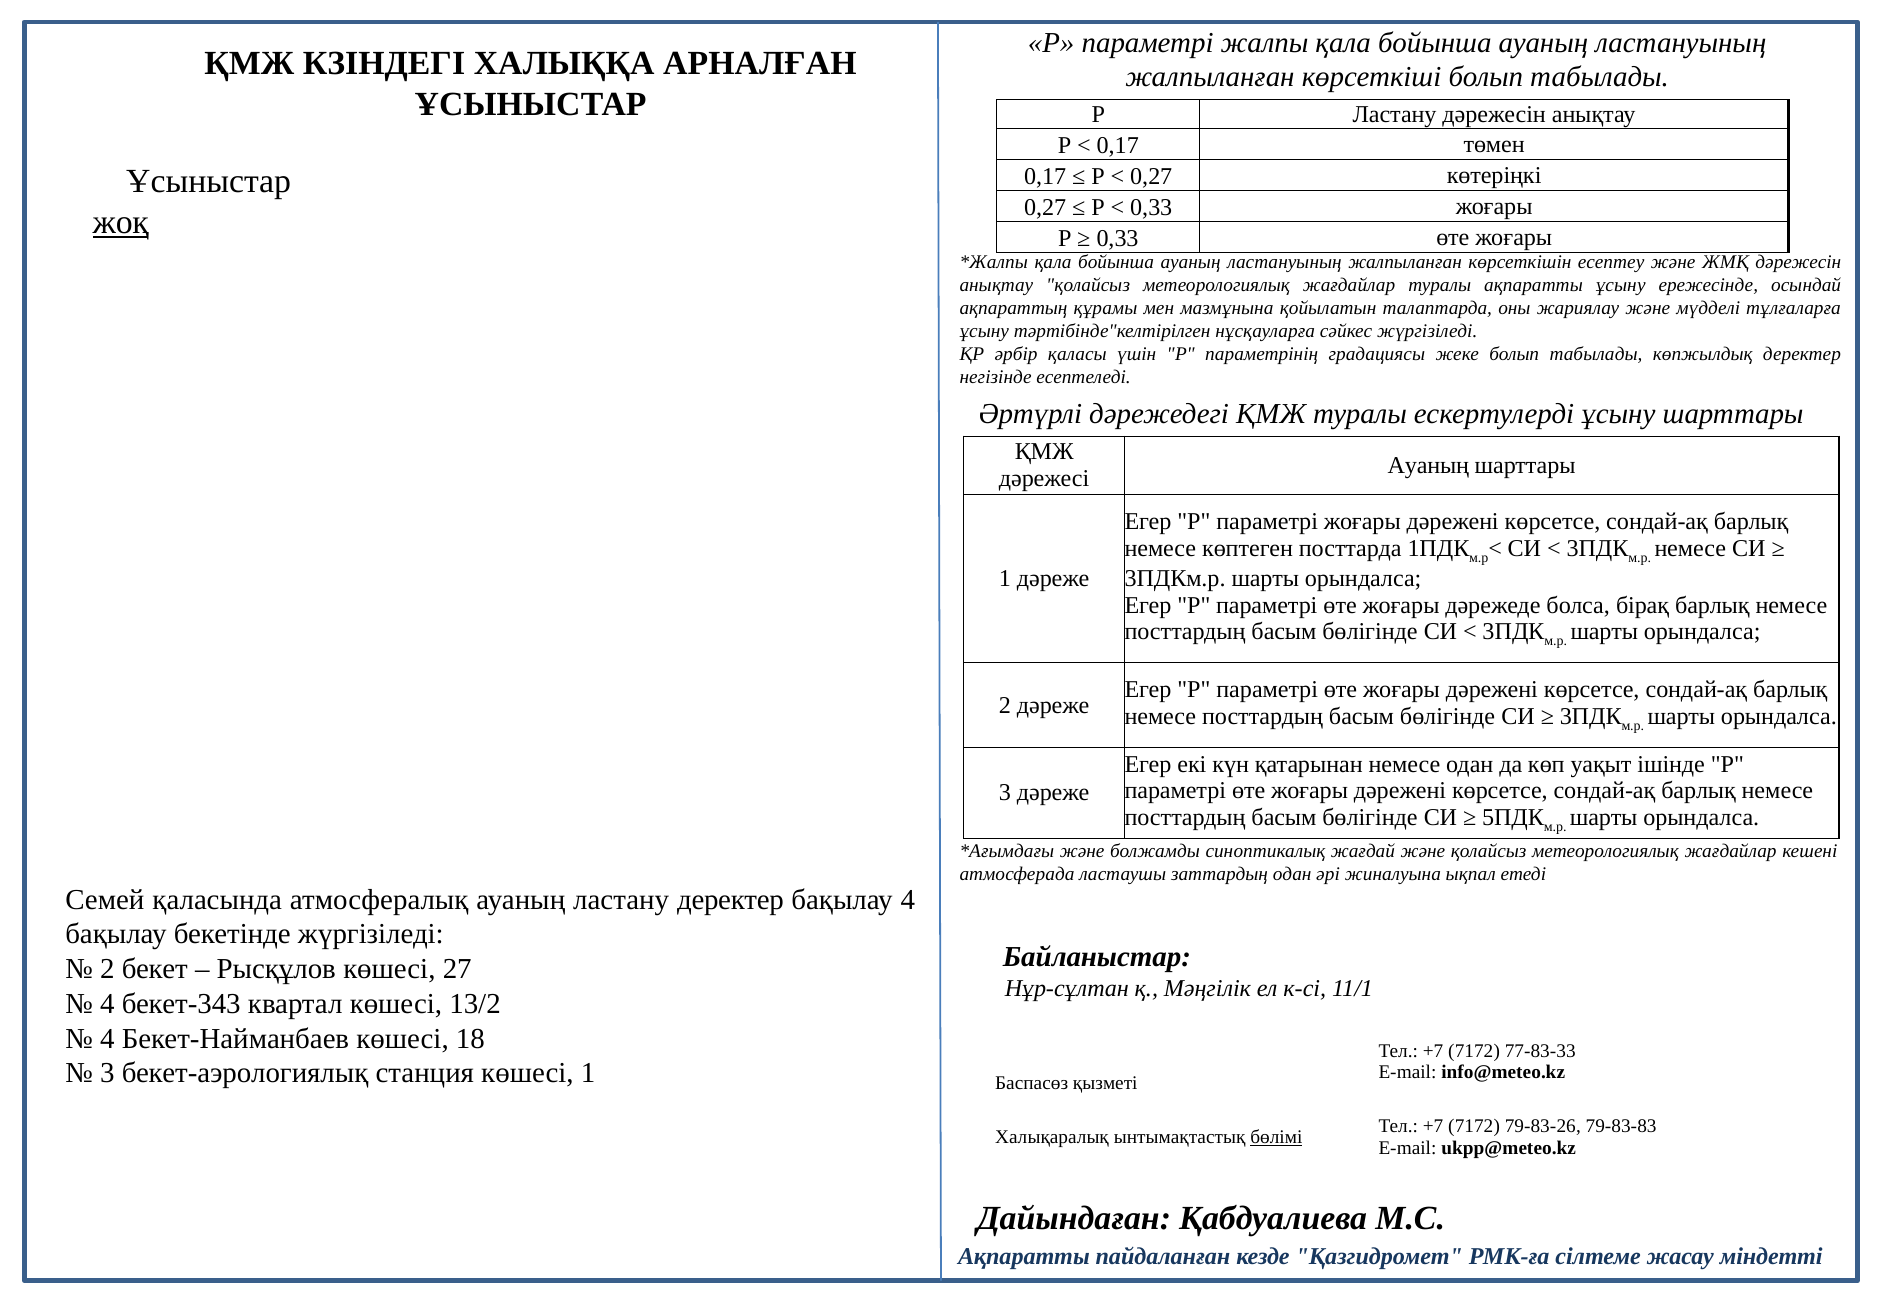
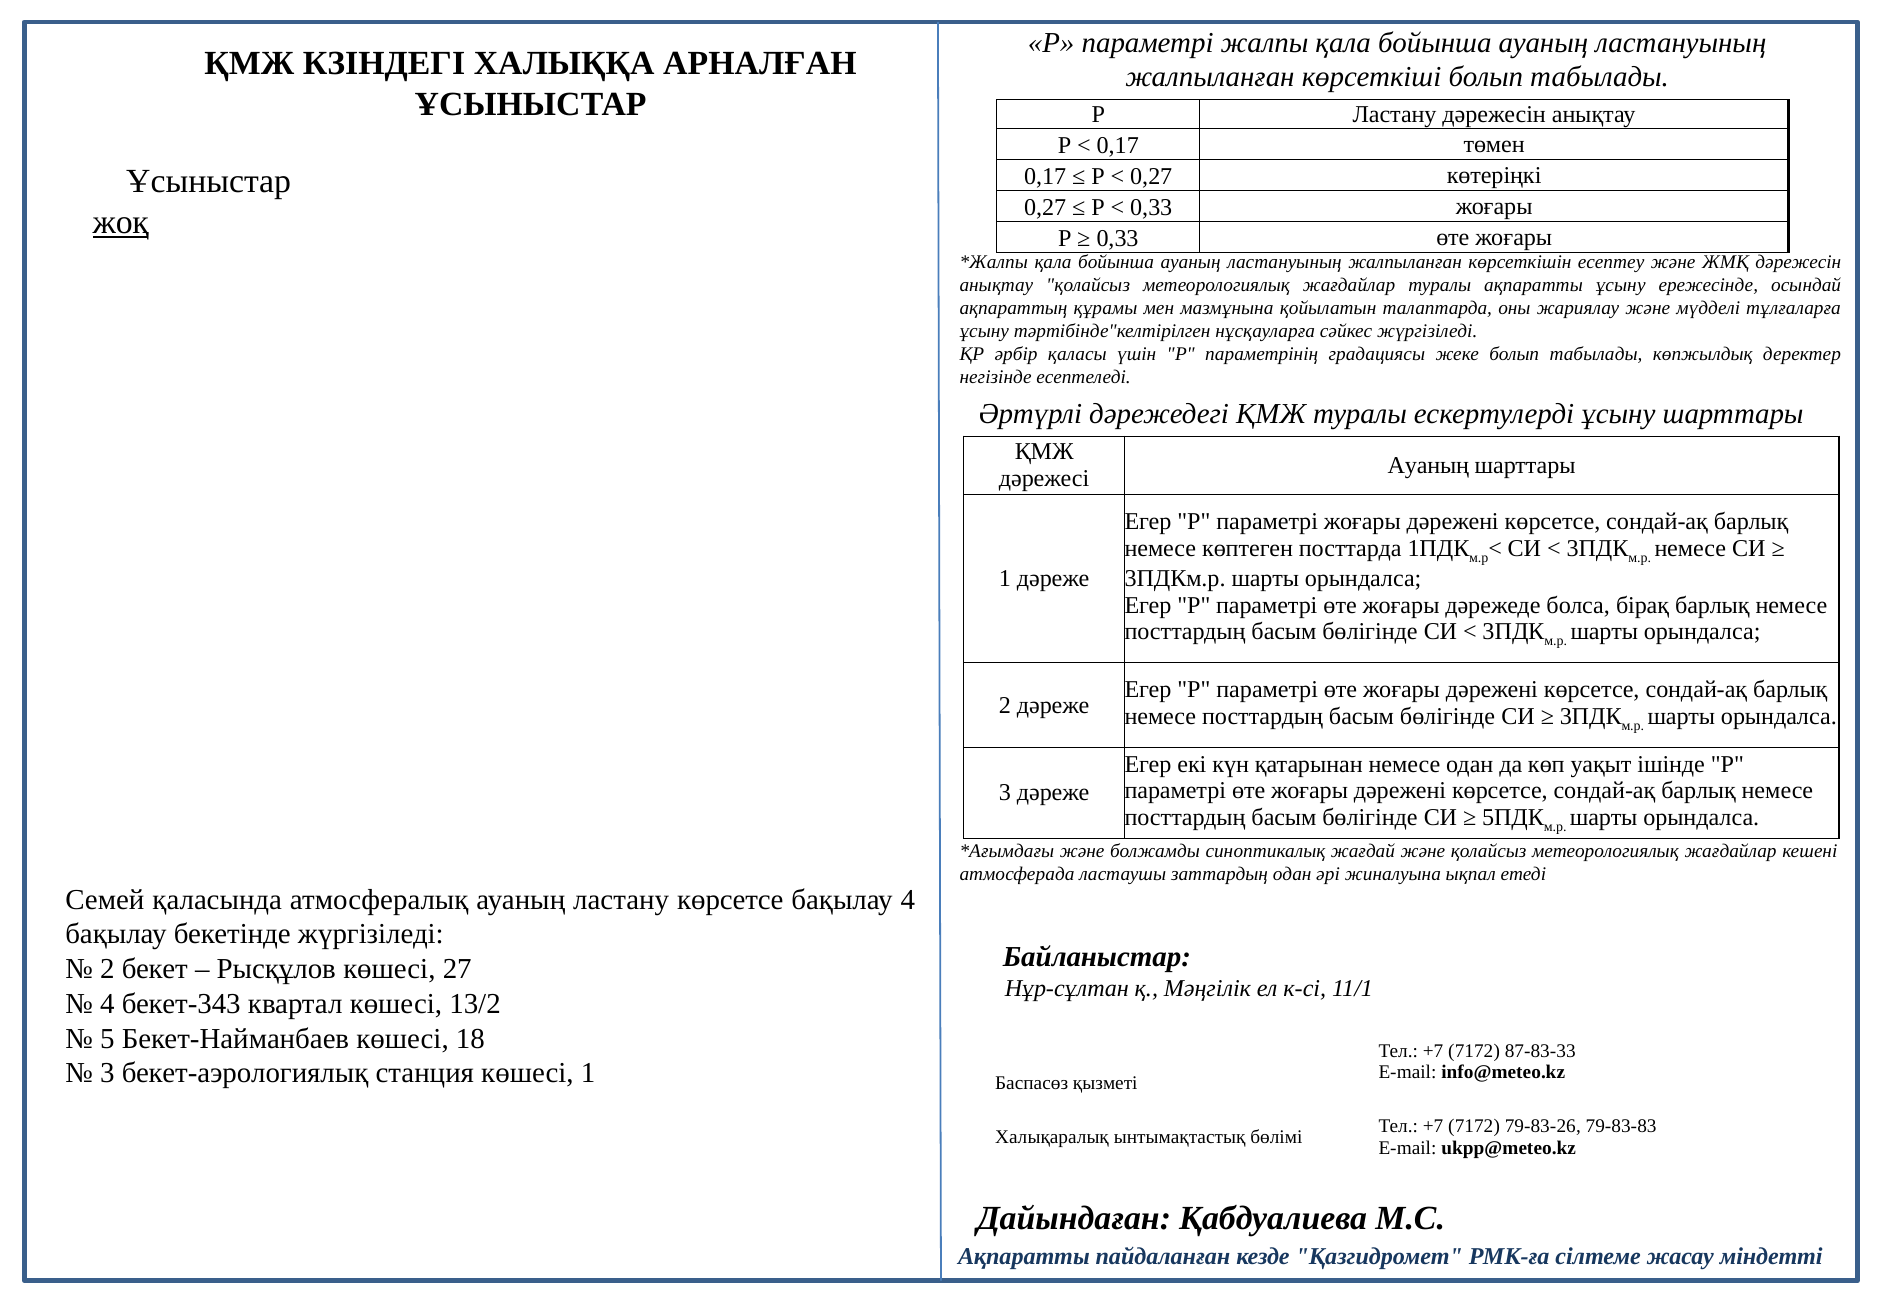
ластану деректер: деректер -> көрсетсе (730, 899)
4: 4 -> 5 (107, 1038)
77-83-33: 77-83-33 -> 87-83-33 (1540, 1051)
бөлімі underline: present -> none (1276, 1137)
